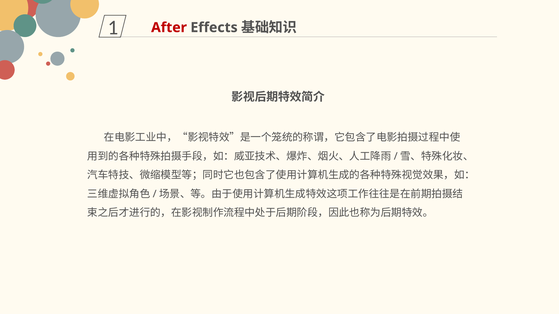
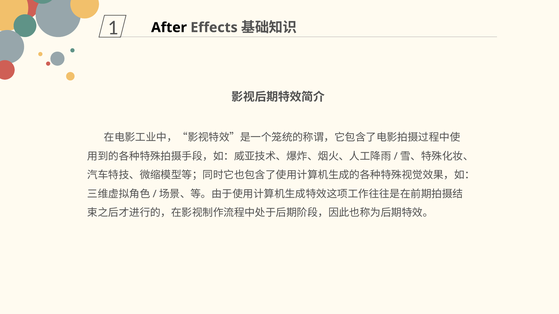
After colour: red -> black (169, 28)
